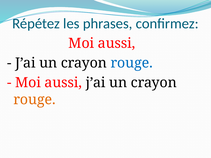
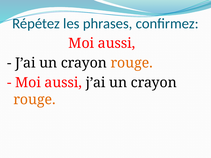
rouge colour: blue -> orange (132, 63)
